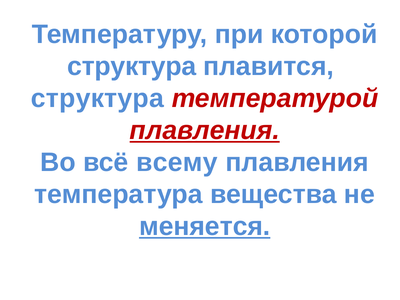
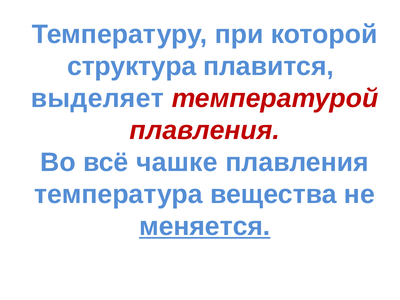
структура: структура -> выделяет (97, 98)
плавления underline: present -> none (205, 130)
всему: всему -> чашке (177, 162)
